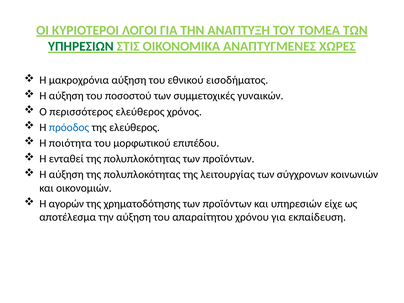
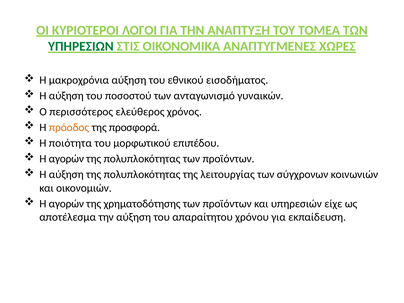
συμμετοχικές: συμμετοχικές -> ανταγωνισμό (204, 96)
πρόοδος colour: blue -> orange (69, 127)
της ελεύθερος: ελεύθερος -> προσφορά (135, 127)
ενταθεί: ενταθεί -> αγορών (66, 159)
